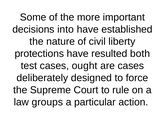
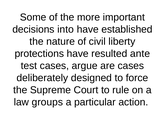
both: both -> ante (140, 54)
ought: ought -> argue (85, 66)
